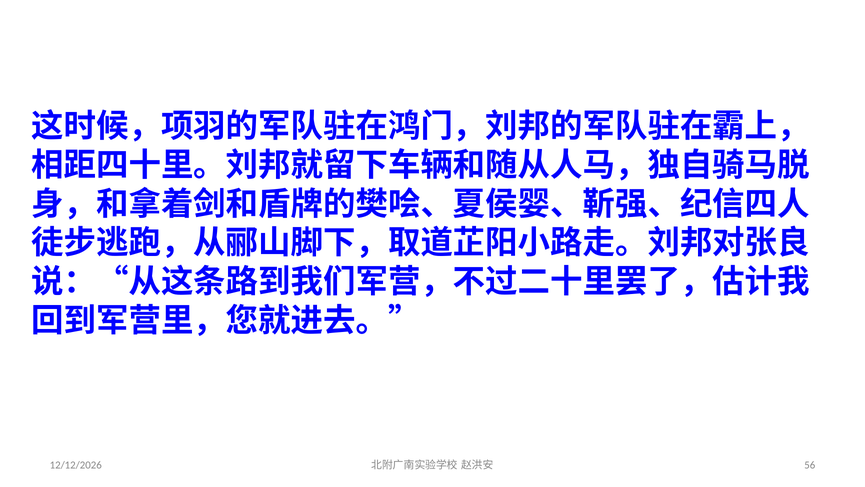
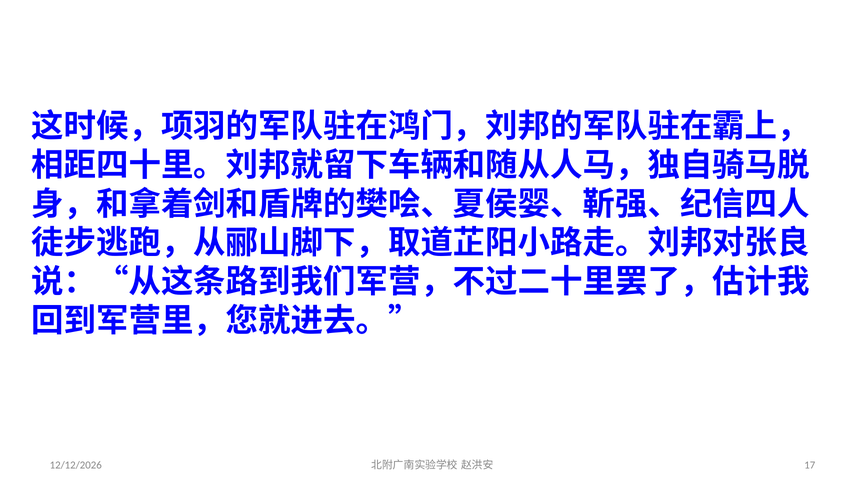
56: 56 -> 17 (810, 465)
